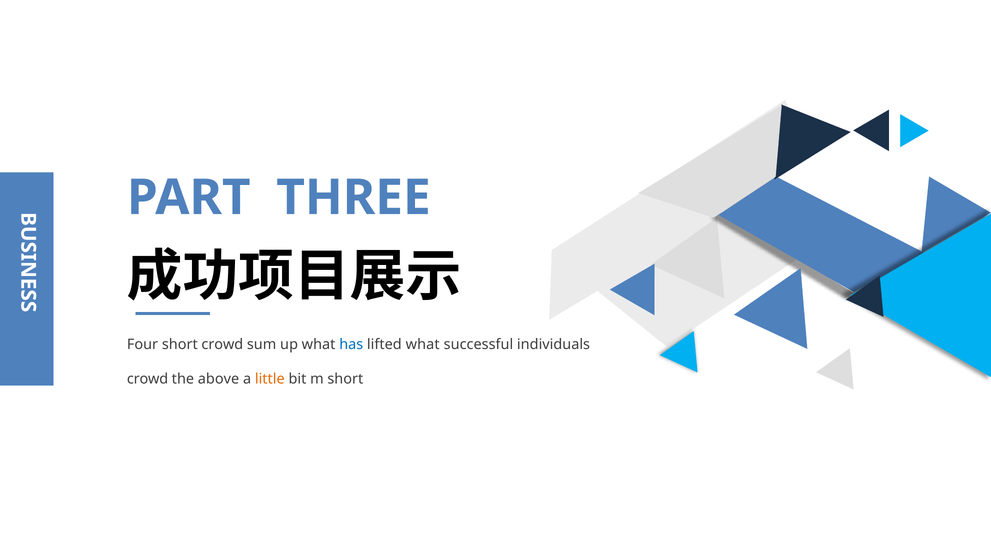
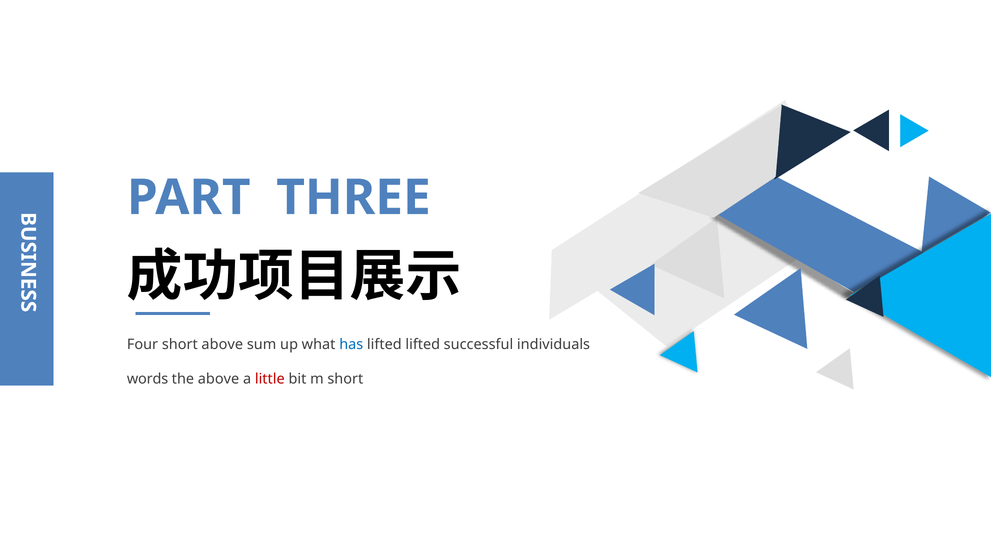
short crowd: crowd -> above (222, 344)
lifted what: what -> lifted (423, 344)
crowd: crowd -> words (148, 379)
little colour: orange -> red (270, 379)
